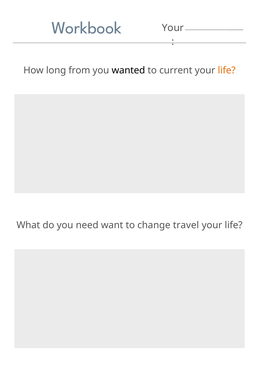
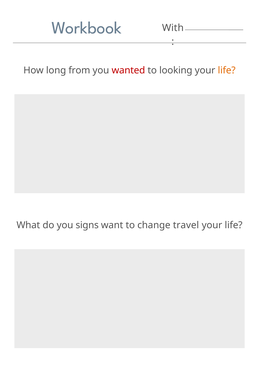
Your: Your -> With (173, 28)
wanted colour: black -> red (128, 70)
current: current -> looking (176, 70)
need: need -> signs (87, 226)
